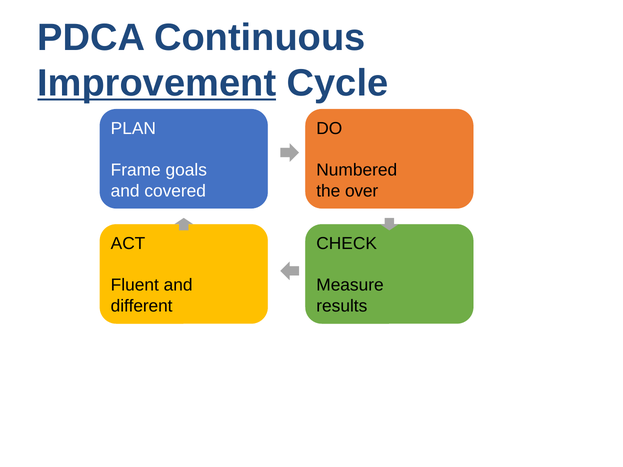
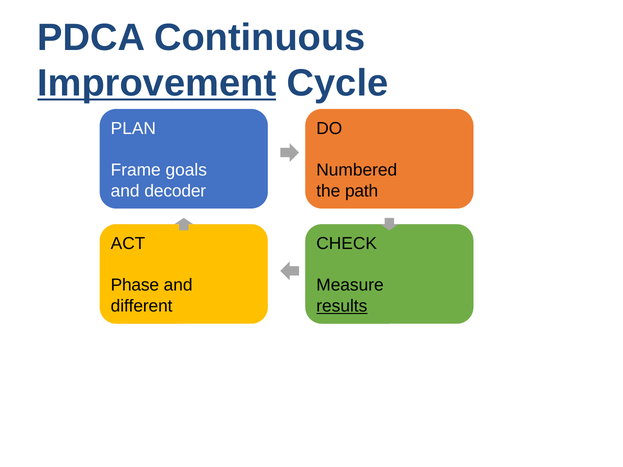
covered: covered -> decoder (175, 191)
over: over -> path (362, 191)
Fluent: Fluent -> Phase (135, 285)
results underline: none -> present (342, 306)
